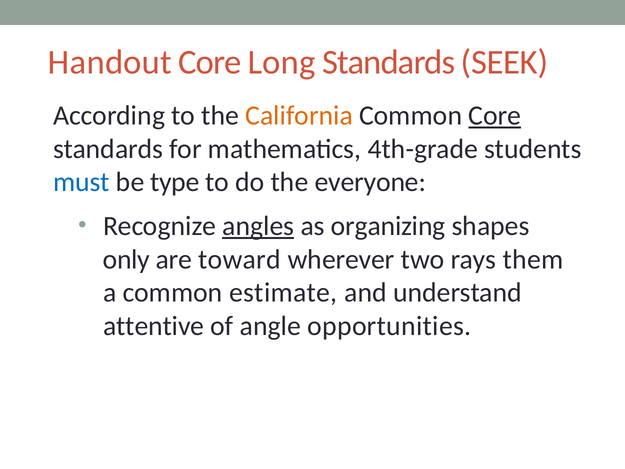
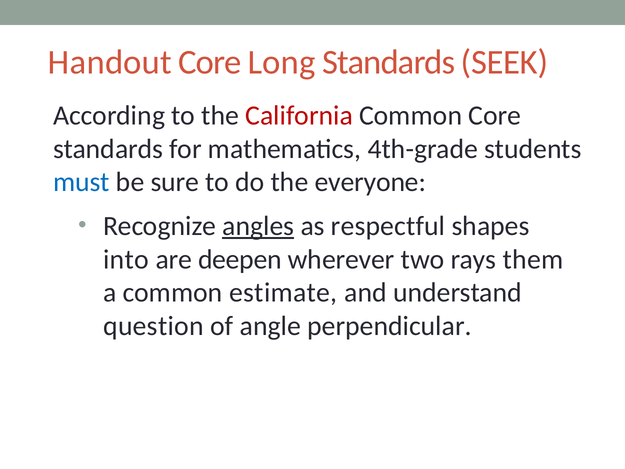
California colour: orange -> red (299, 115)
Core underline: present -> none (495, 115)
type: type -> sure (175, 182)
organizing: organizing -> respectful (388, 226)
only: only -> into (126, 259)
toward: toward -> deepen (240, 259)
attentive: attentive -> question (153, 326)
opportunities: opportunities -> perpendicular (389, 326)
